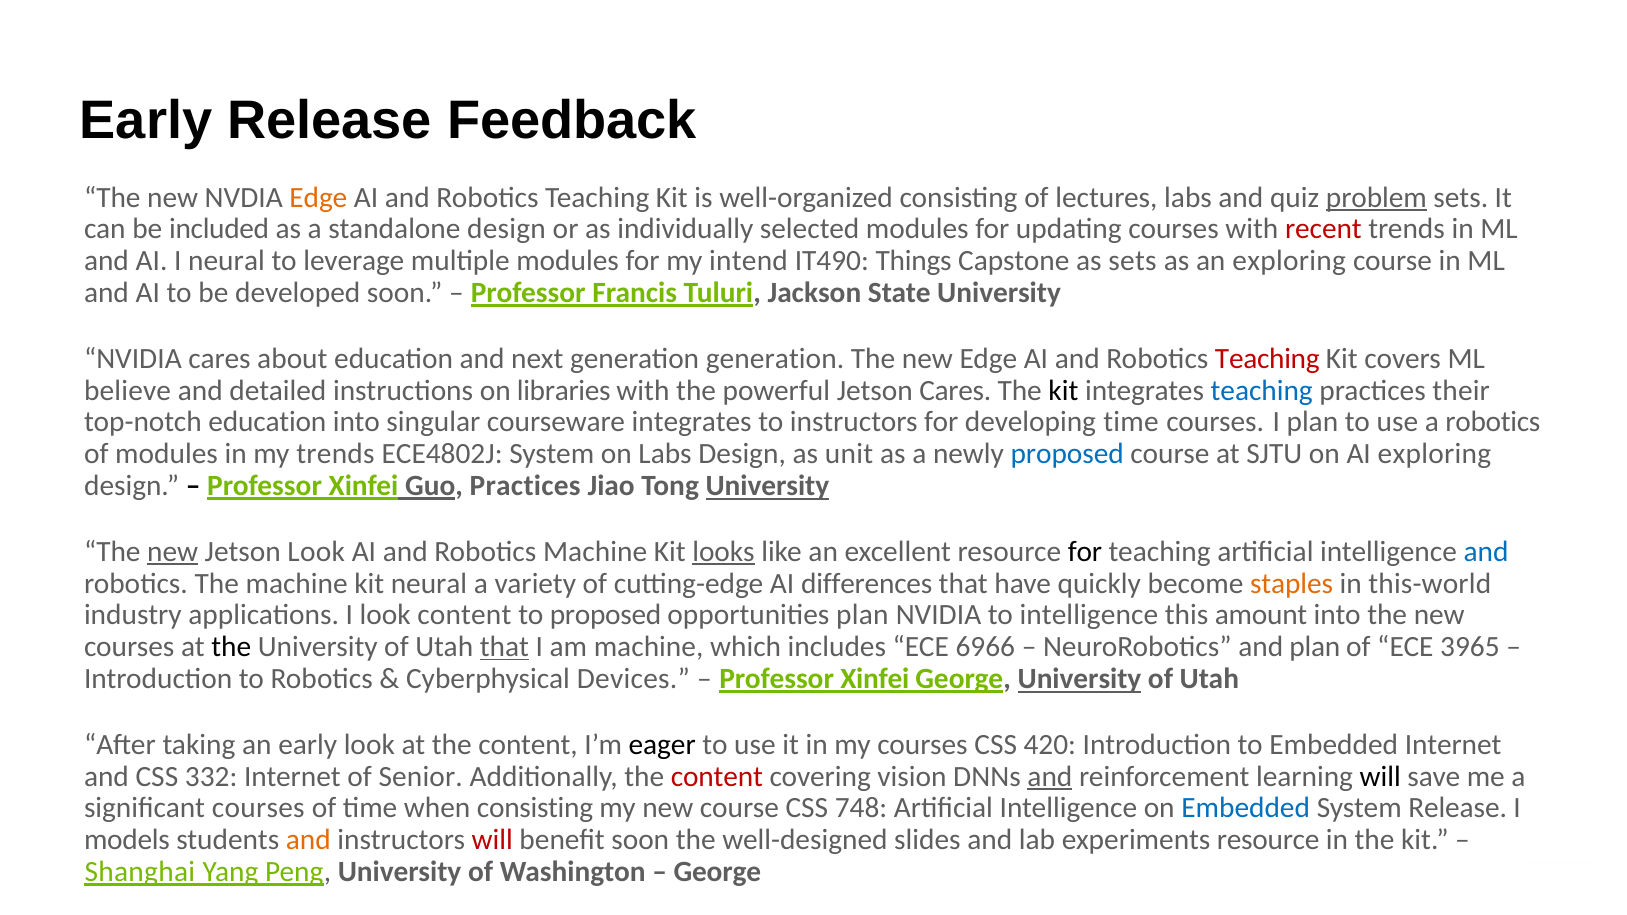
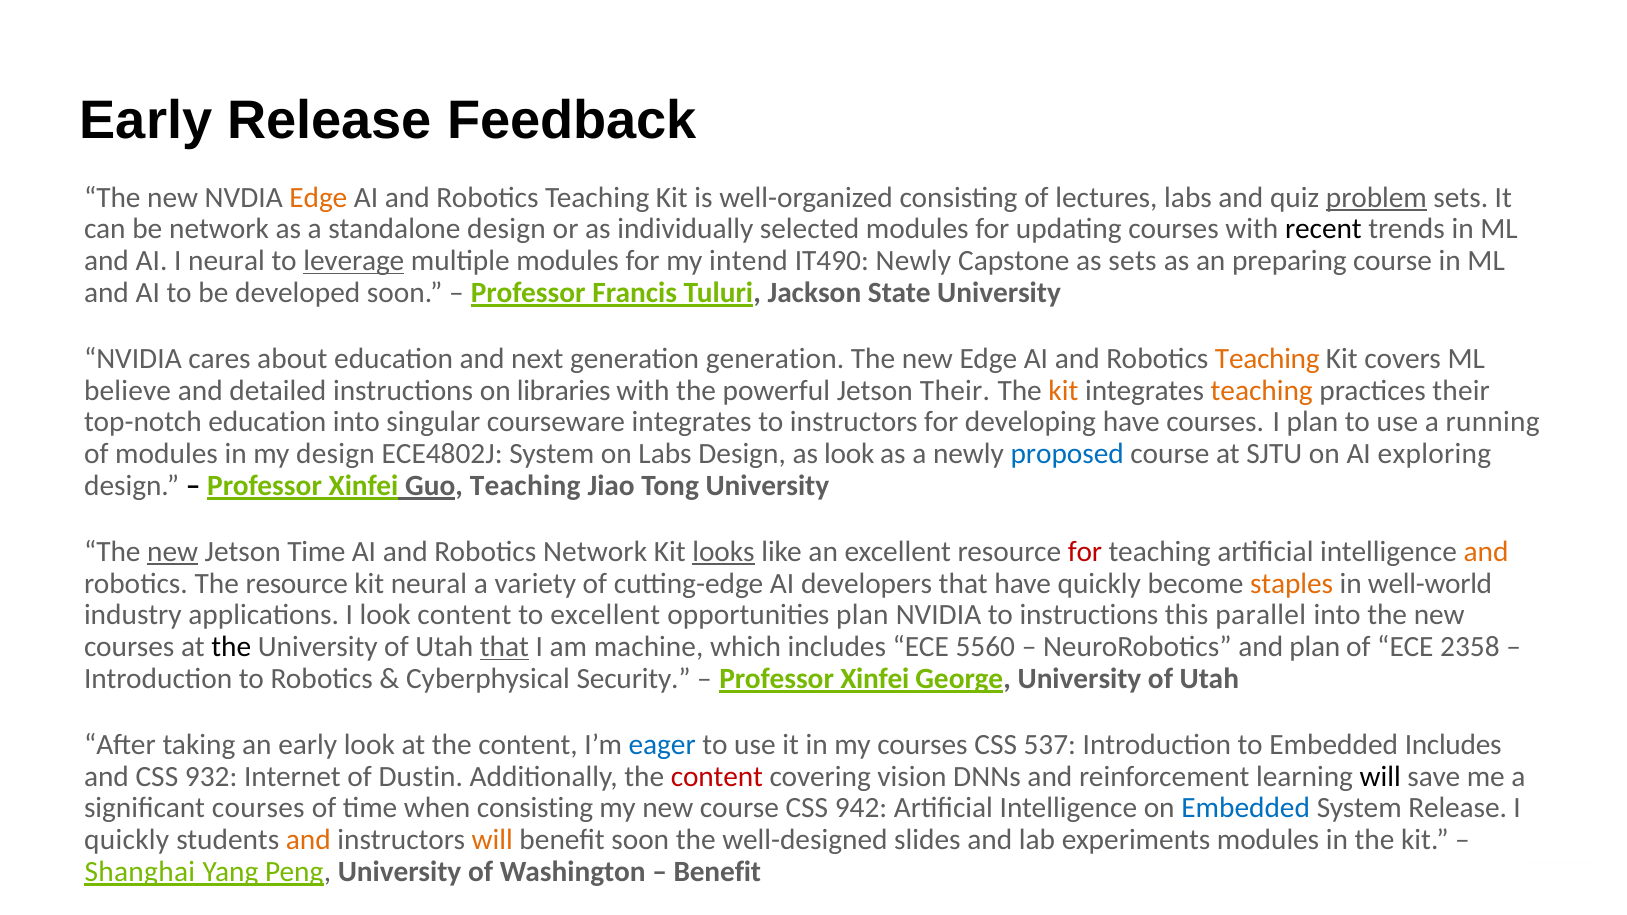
be included: included -> network (219, 229)
recent colour: red -> black (1323, 229)
leverage underline: none -> present (354, 261)
IT490 Things: Things -> Newly (913, 261)
an exploring: exploring -> preparing (1289, 261)
Teaching colour: red -> orange (1267, 359)
Jetson Cares: Cares -> Their (955, 390)
kit colour: black -> orange (1063, 390)
teaching colour: blue -> orange (1262, 390)
developing time: time -> have (1131, 422)
a robotics: robotics -> running (1493, 422)
my trends: trends -> design (335, 454)
as unit: unit -> look (849, 454)
Guo Practices: Practices -> Teaching (525, 486)
University underline: present -> none (767, 486)
Jetson Look: Look -> Time (316, 552)
Robotics Machine: Machine -> Network (595, 552)
for colour: black -> red (1085, 552)
and colour: blue -> orange (1486, 552)
The machine: machine -> resource (297, 584)
differences: differences -> developers (867, 584)
this-world: this-world -> well-world (1430, 584)
to proposed: proposed -> excellent (605, 615)
to intelligence: intelligence -> instructions (1089, 615)
amount: amount -> parallel (1261, 615)
6966: 6966 -> 5560 (985, 647)
3965: 3965 -> 2358 (1470, 647)
Devices: Devices -> Security (634, 679)
University underline: present -> none (1080, 679)
eager colour: black -> blue (662, 745)
420: 420 -> 537 (1050, 745)
Embedded Internet: Internet -> Includes (1453, 745)
332: 332 -> 932 (211, 777)
Senior: Senior -> Dustin (421, 777)
and underline: present -> none (1050, 777)
748: 748 -> 942 (861, 808)
models: models -> quickly (127, 840)
will colour: red -> orange (492, 840)
experiments resource: resource -> modules (1268, 840)
George: George -> Benefit (717, 872)
